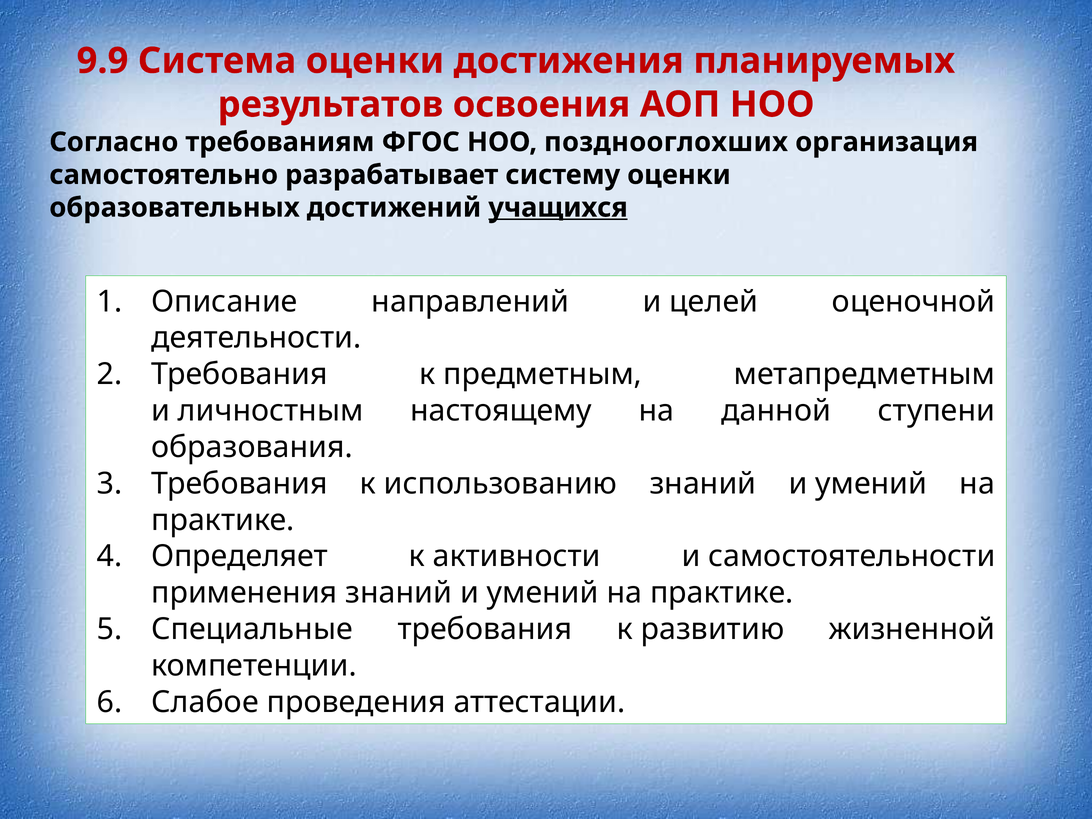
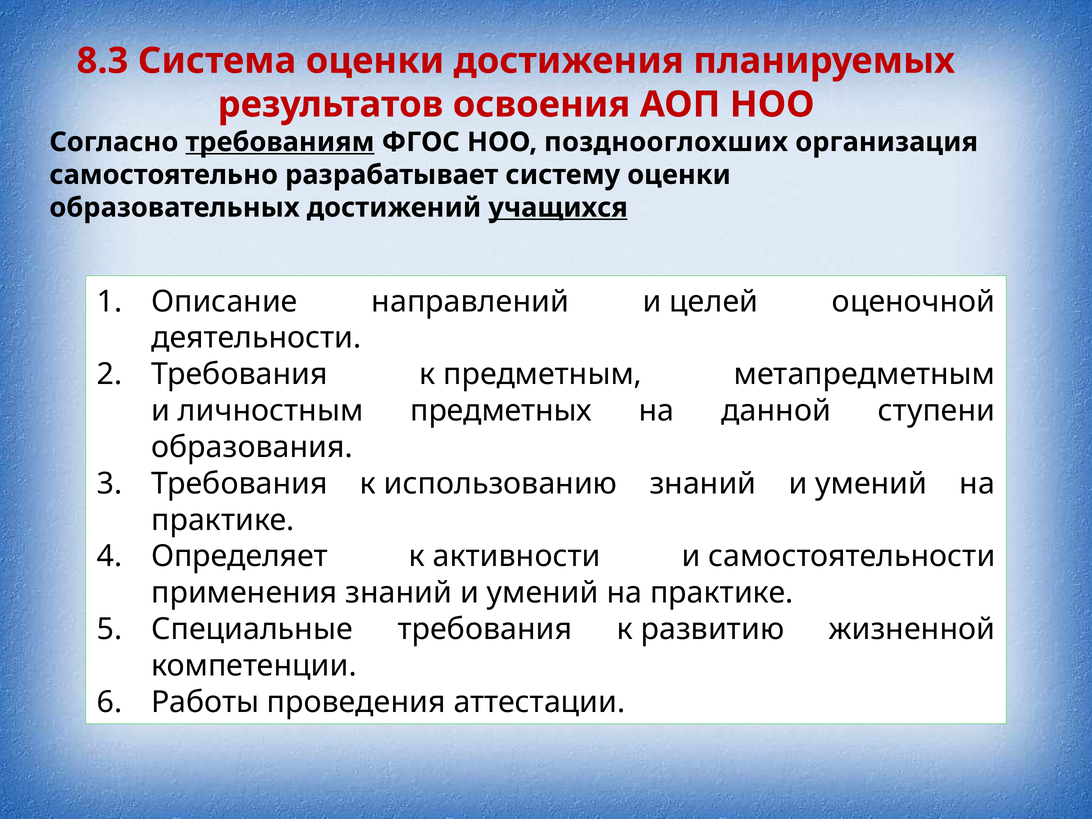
9.9: 9.9 -> 8.3 (102, 61)
требованиям underline: none -> present (280, 142)
настоящему: настоящему -> предметных (501, 411)
Слабое: Слабое -> Работы (205, 702)
